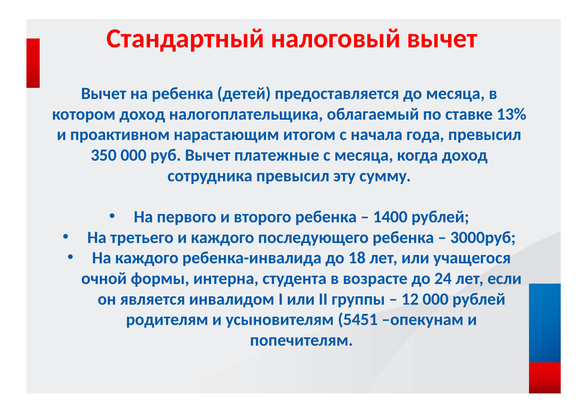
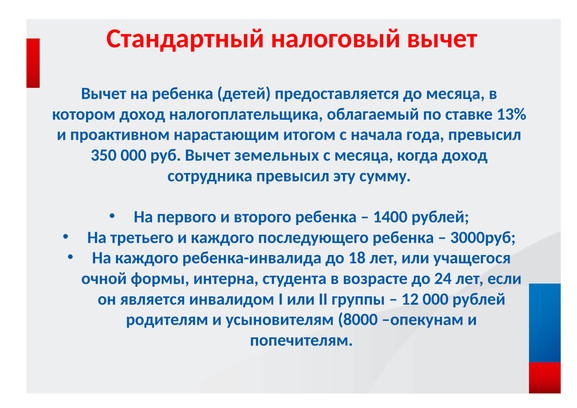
платежные: платежные -> земельных (277, 155)
5451: 5451 -> 8000 (358, 320)
